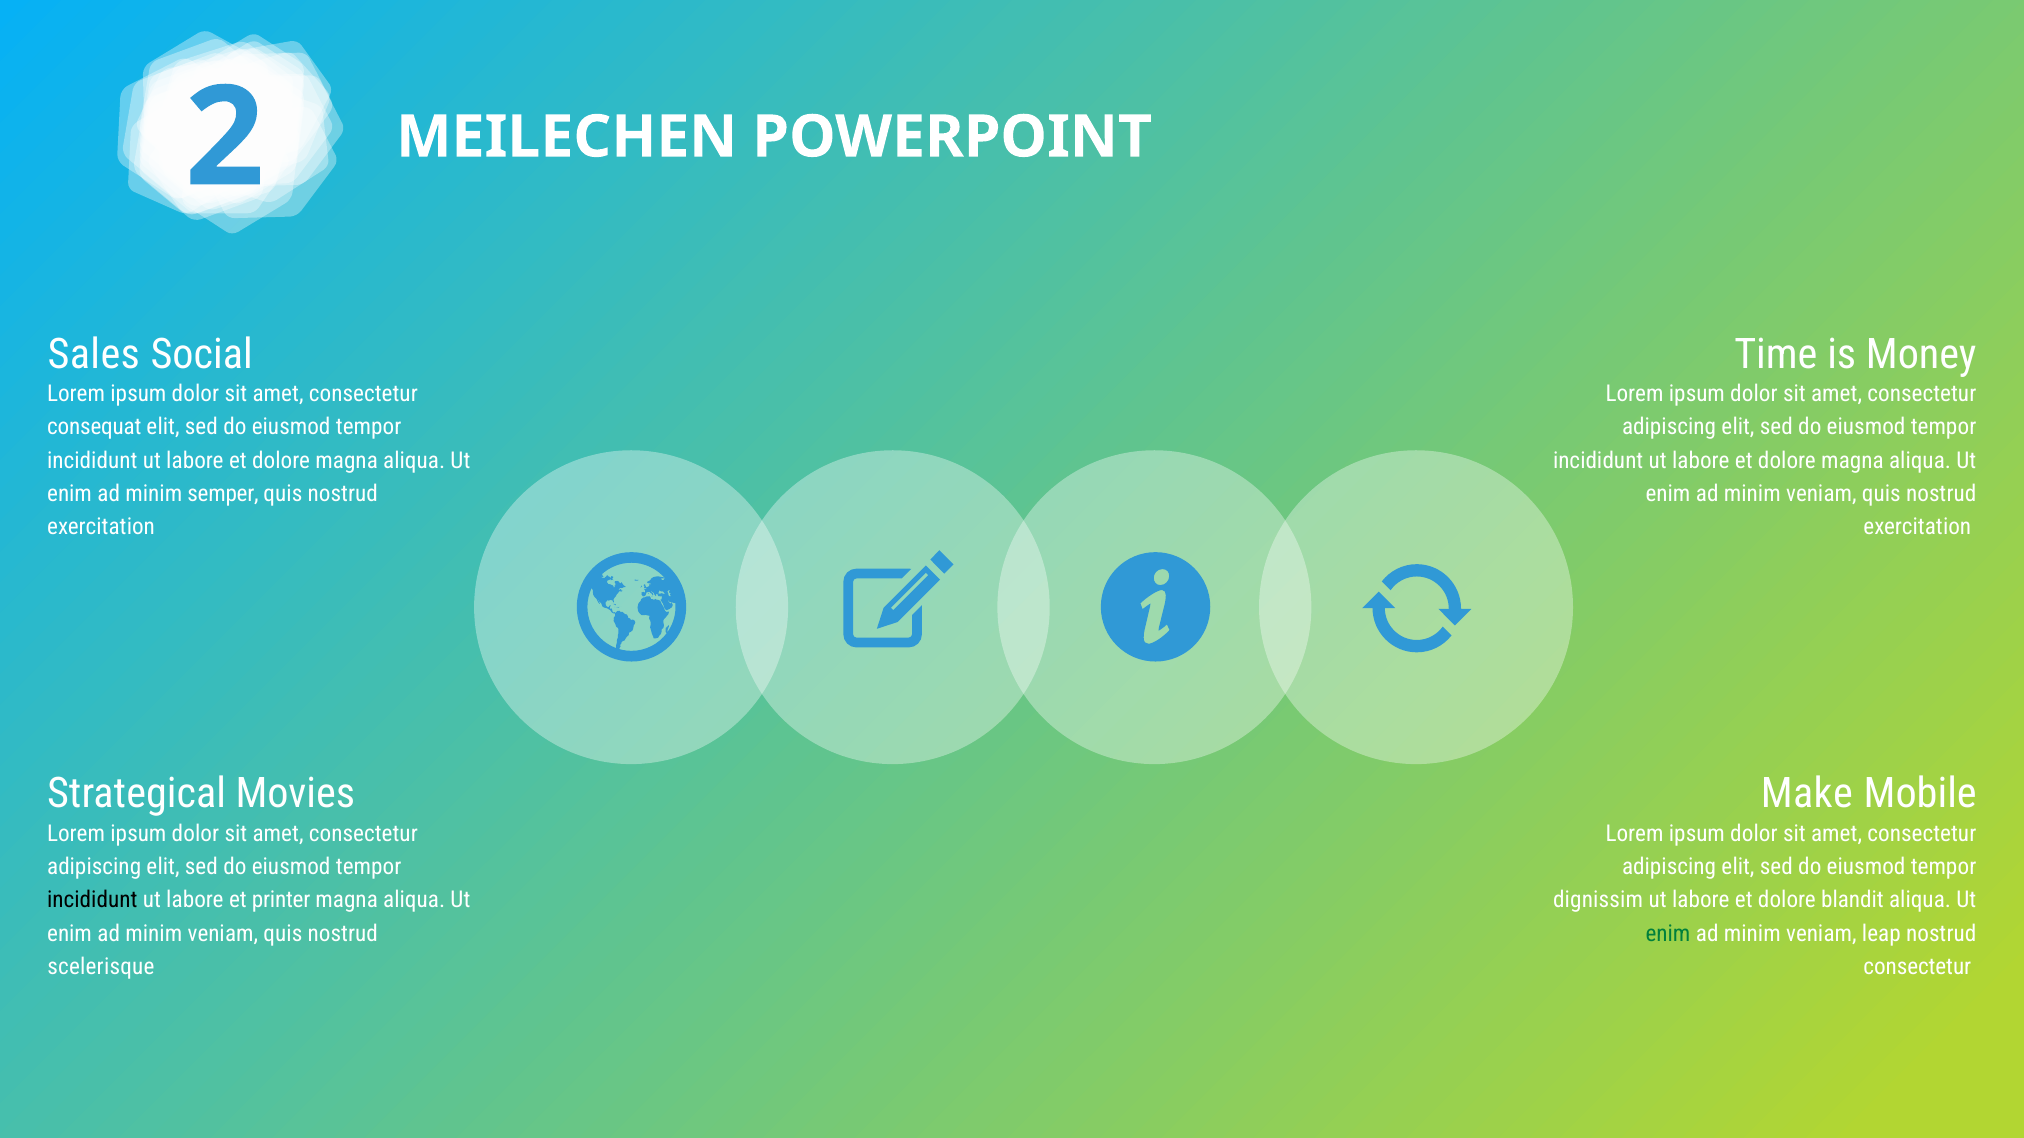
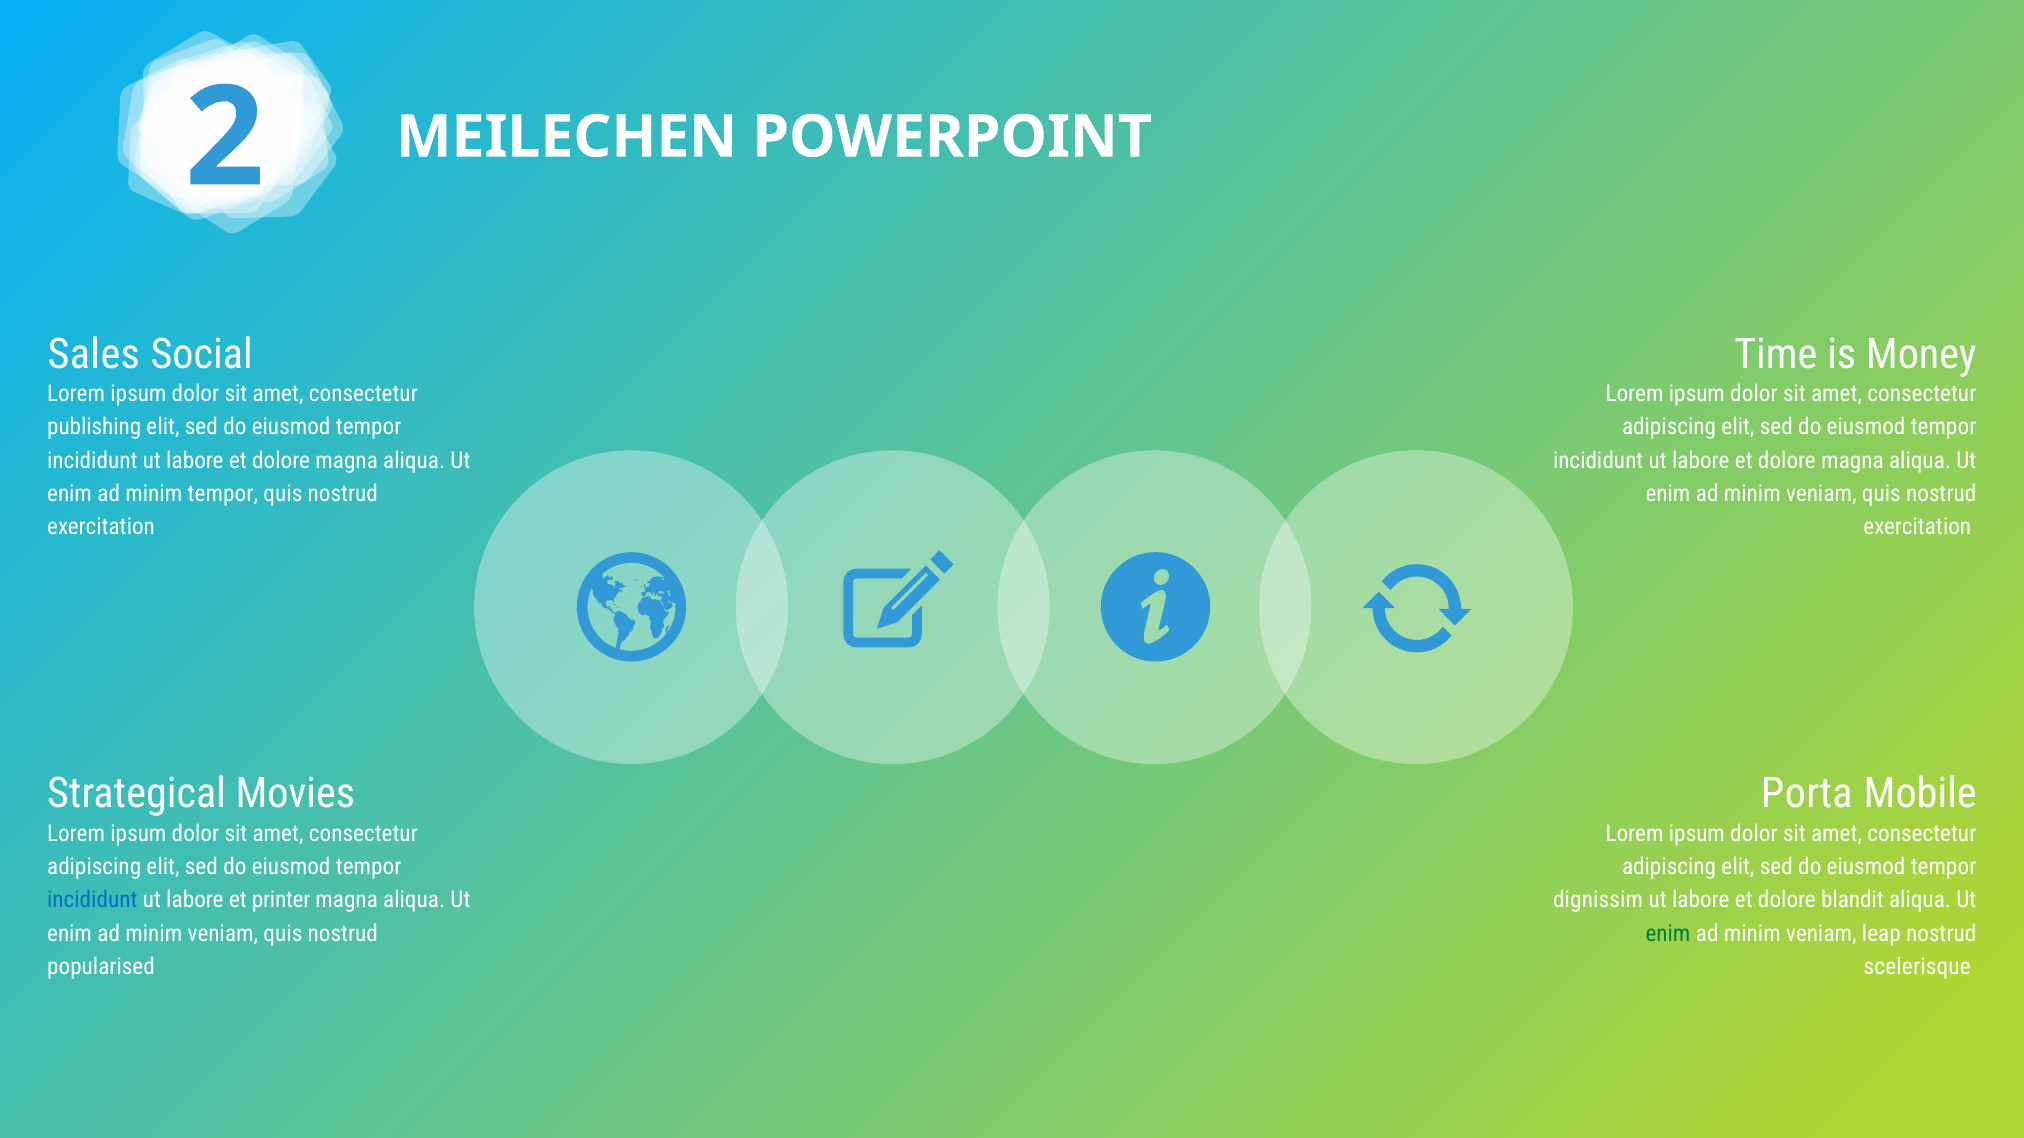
consequat: consequat -> publishing (94, 427)
minim semper: semper -> tempor (223, 494)
Make: Make -> Porta (1807, 794)
incididunt colour: black -> blue (92, 901)
scelerisque: scelerisque -> popularised (101, 967)
consectetur: consectetur -> scelerisque (1917, 967)
